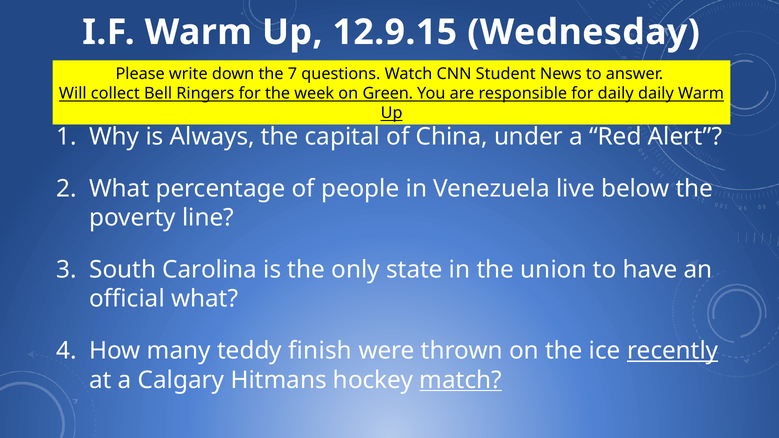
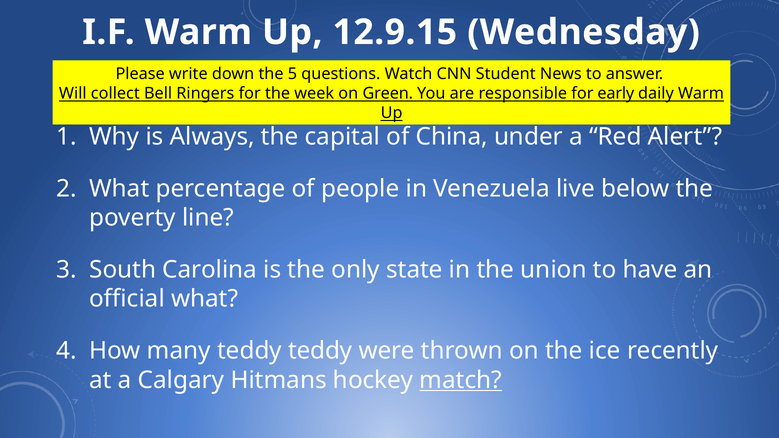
7: 7 -> 5 (292, 74)
for daily: daily -> early (616, 94)
teddy finish: finish -> teddy (320, 351)
recently underline: present -> none (673, 351)
